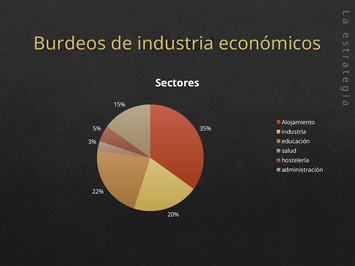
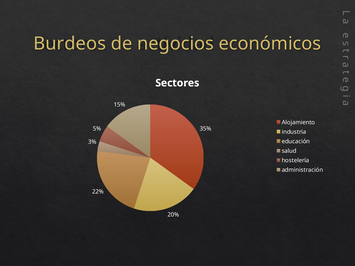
de industria: industria -> negocios (176, 44)
